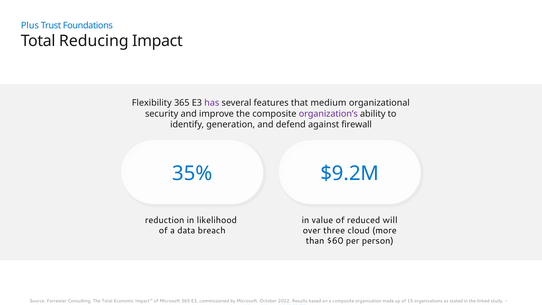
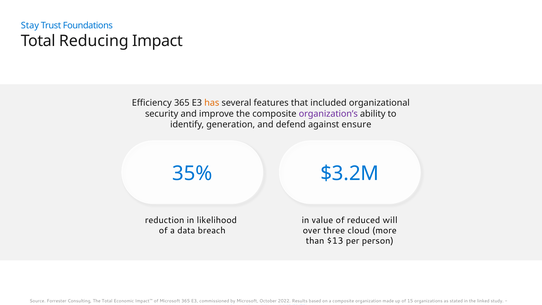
Plus: Plus -> Stay (30, 26)
Flexibility: Flexibility -> Efficiency (152, 103)
has colour: purple -> orange (212, 103)
medium: medium -> included (329, 103)
firewall: firewall -> ensure (356, 125)
$9.2M: $9.2M -> $3.2M (350, 173)
$60: $60 -> $13 (335, 241)
